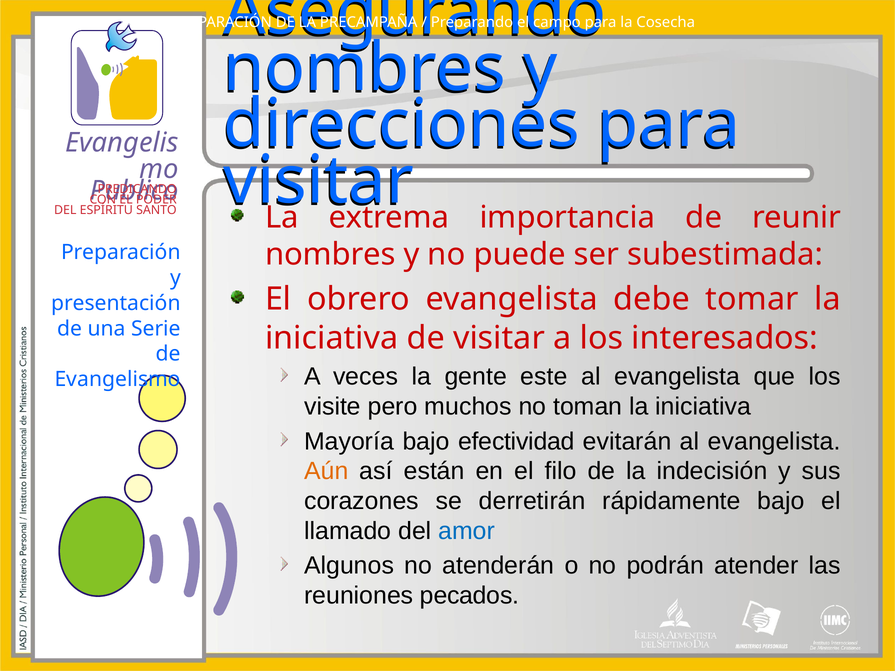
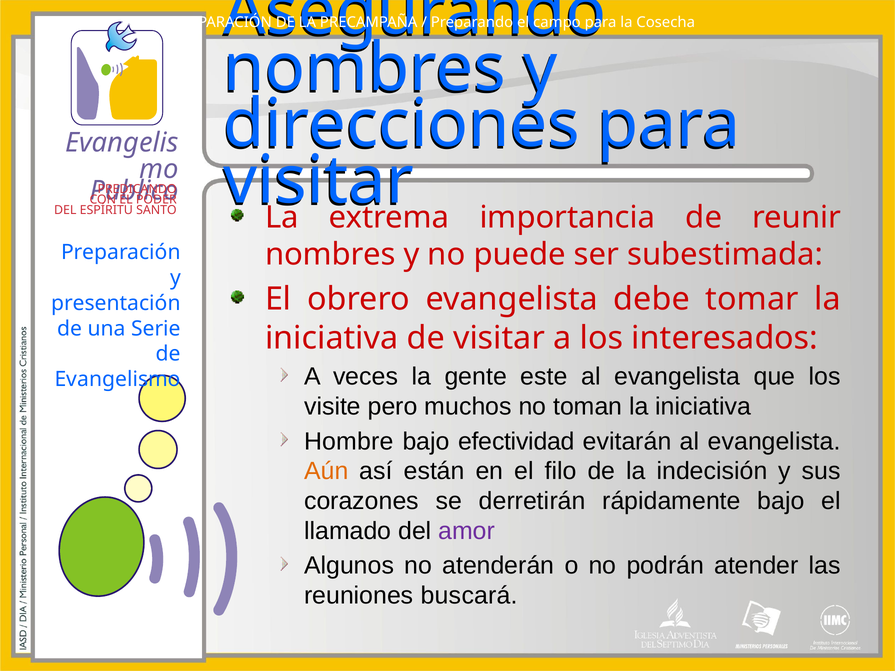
Mayoría: Mayoría -> Hombre (349, 442)
amor colour: blue -> purple (467, 531)
pecados: pecados -> buscará (469, 596)
